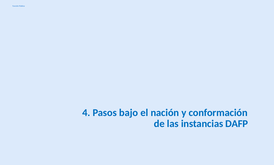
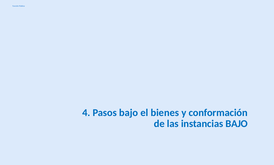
nación: nación -> bienes (165, 112)
instancias DAFP: DAFP -> BAJO (237, 123)
